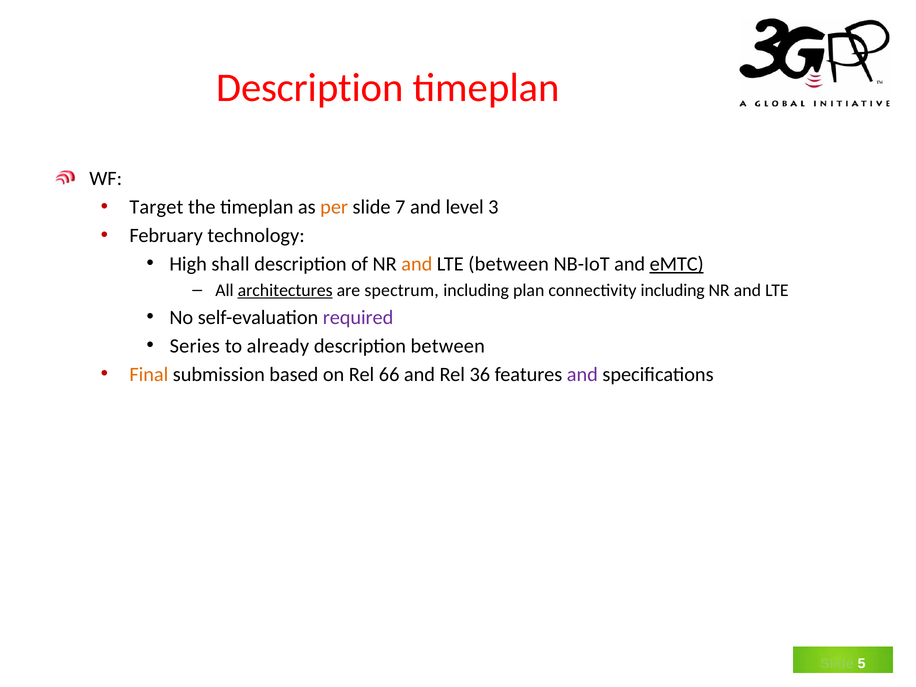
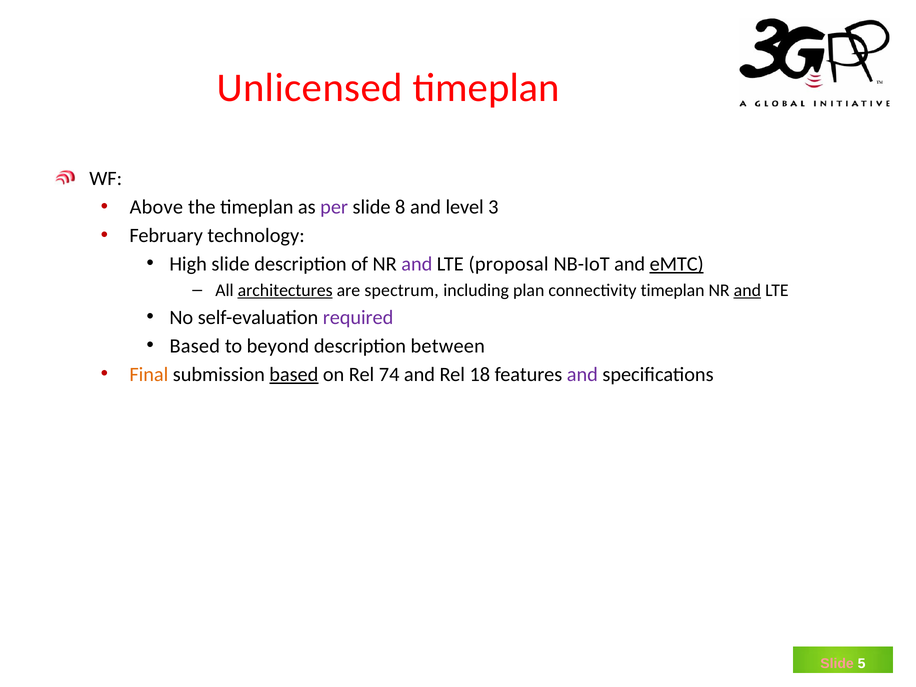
Description: Description -> Unlicensed (310, 88)
Target: Target -> Above (156, 207)
per colour: orange -> purple (334, 207)
7: 7 -> 8 (400, 207)
High shall: shall -> slide (231, 264)
and colour: orange -> purple (417, 264)
LTE between: between -> proposal (509, 264)
connectivity including: including -> timeplan (673, 290)
and underline: none -> present (747, 290)
Series: Series -> Based (195, 346)
already: already -> beyond (278, 346)
based underline: none -> present (294, 374)
66: 66 -> 74 (389, 374)
36: 36 -> 18 (480, 374)
Slide colour: light green -> pink (837, 663)
